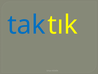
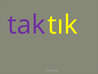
tak colour: blue -> purple (26, 25)
